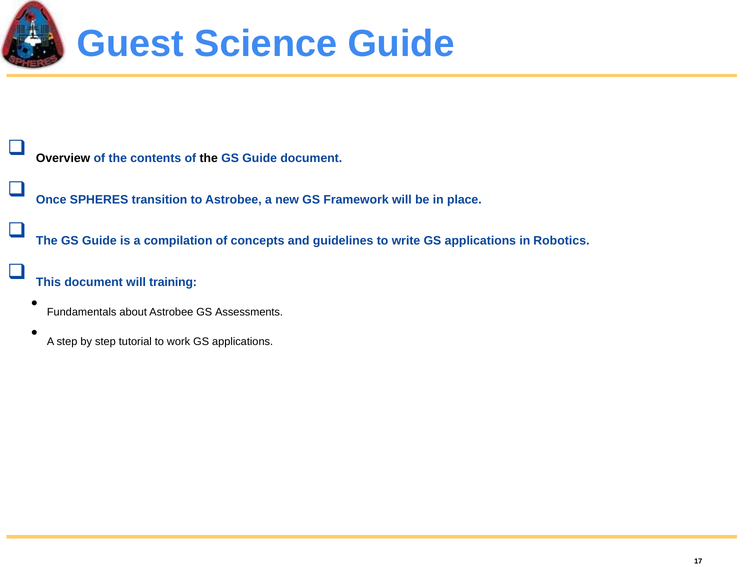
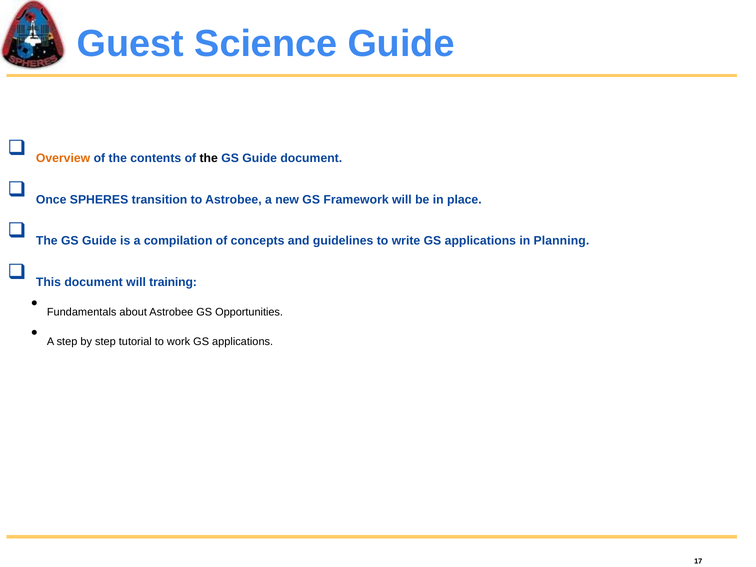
Overview colour: black -> orange (63, 158)
Robotics: Robotics -> Planning (561, 241)
Assessments: Assessments -> Opportunities (249, 312)
